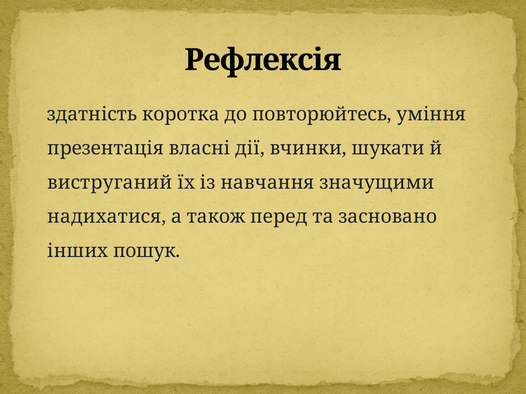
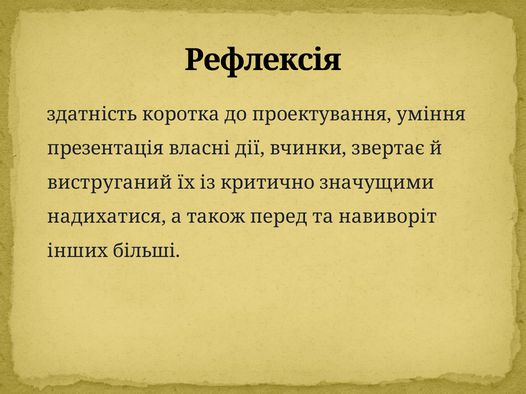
повторюйтесь: повторюйтесь -> проектування (322, 114)
шукати: шукати -> звертає (388, 149)
навчання: навчання -> критично (268, 183)
засновано: засновано -> навиворіт (388, 217)
пошук: пошук -> більші (147, 251)
